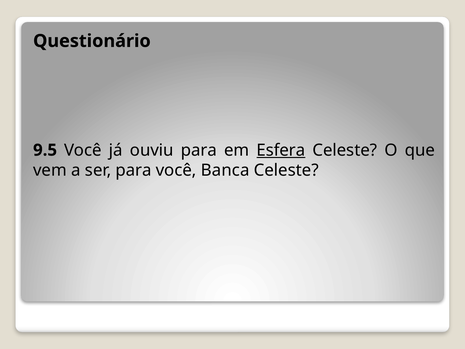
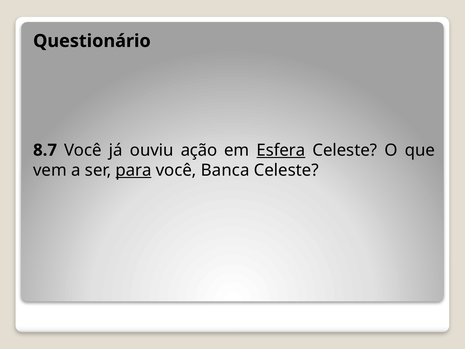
9.5: 9.5 -> 8.7 (45, 150)
ouviu para: para -> ação (199, 150)
para underline: none -> present (133, 170)
